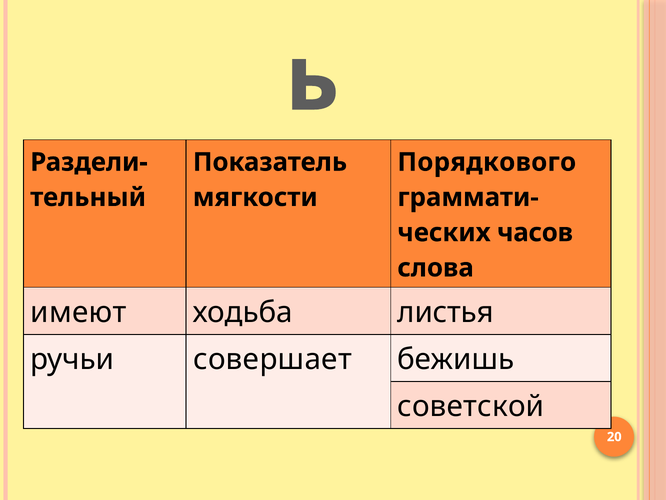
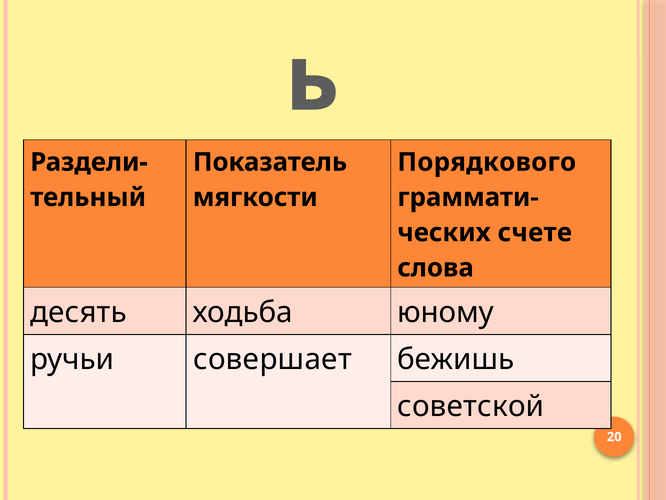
часов: часов -> счете (535, 232)
имеют: имеют -> десять (79, 312)
листья: листья -> юному (446, 312)
